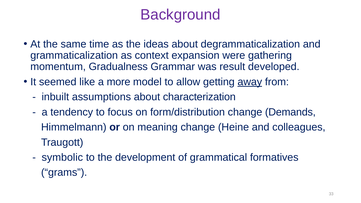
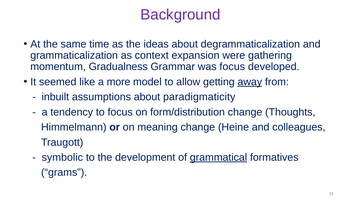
was result: result -> focus (232, 67)
characterization: characterization -> paradigmaticity (199, 97)
Demands: Demands -> Thoughts (290, 112)
grammatical underline: none -> present (218, 157)
